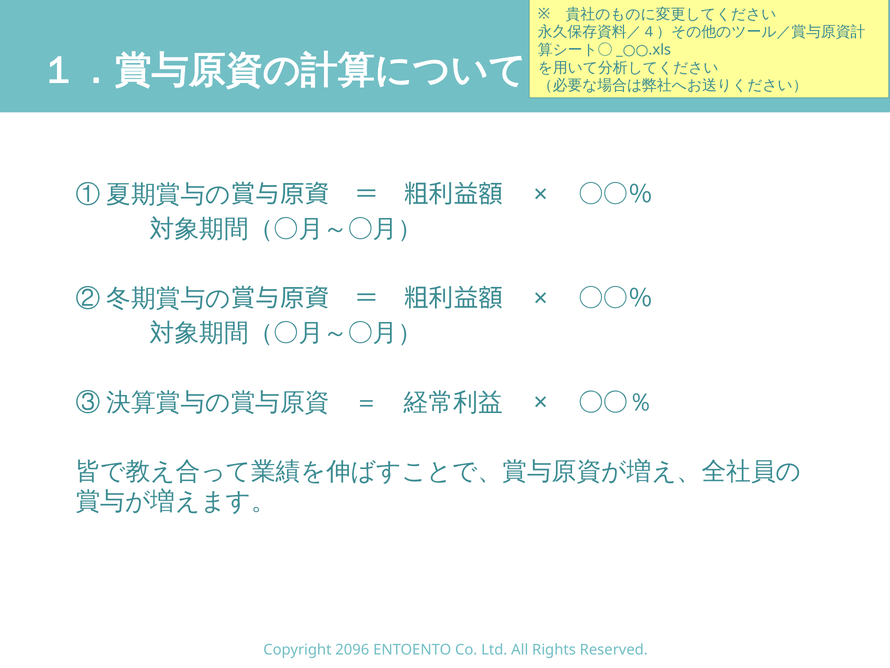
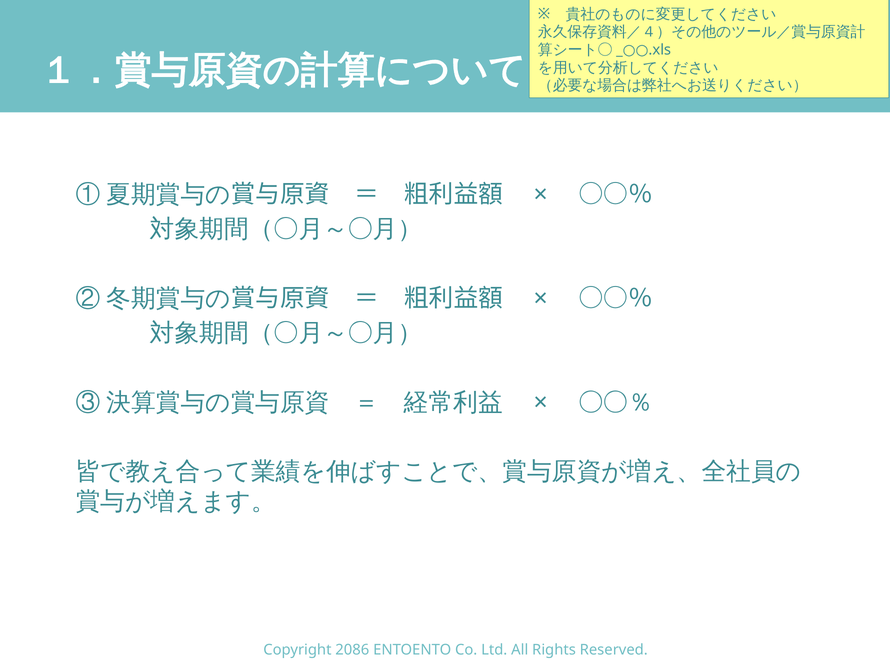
2096: 2096 -> 2086 (352, 649)
